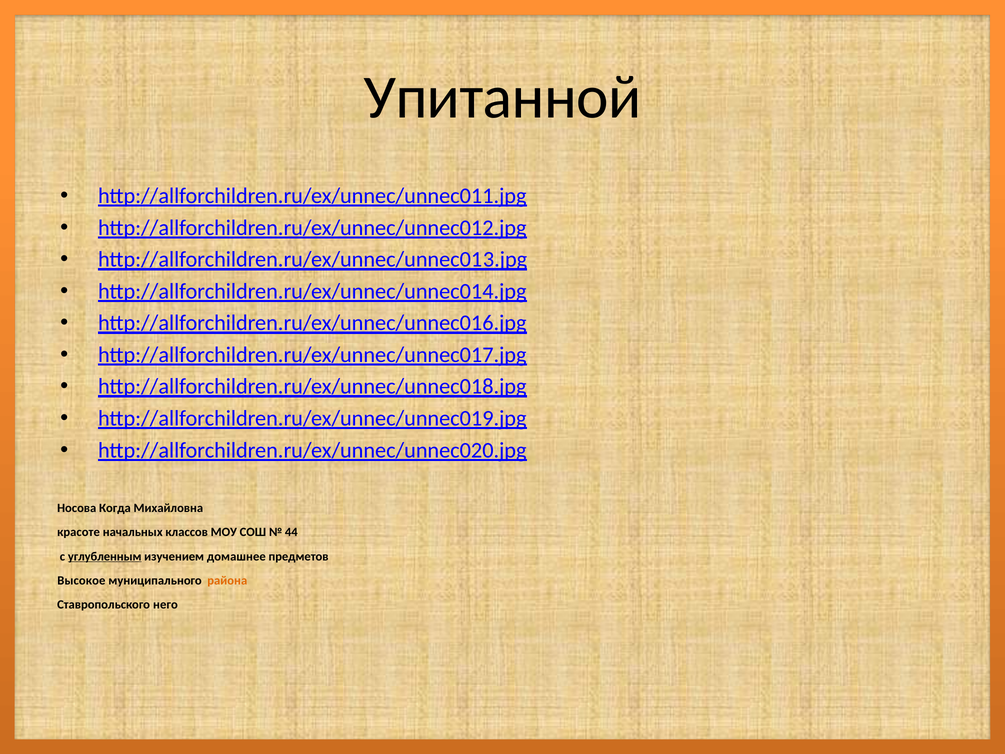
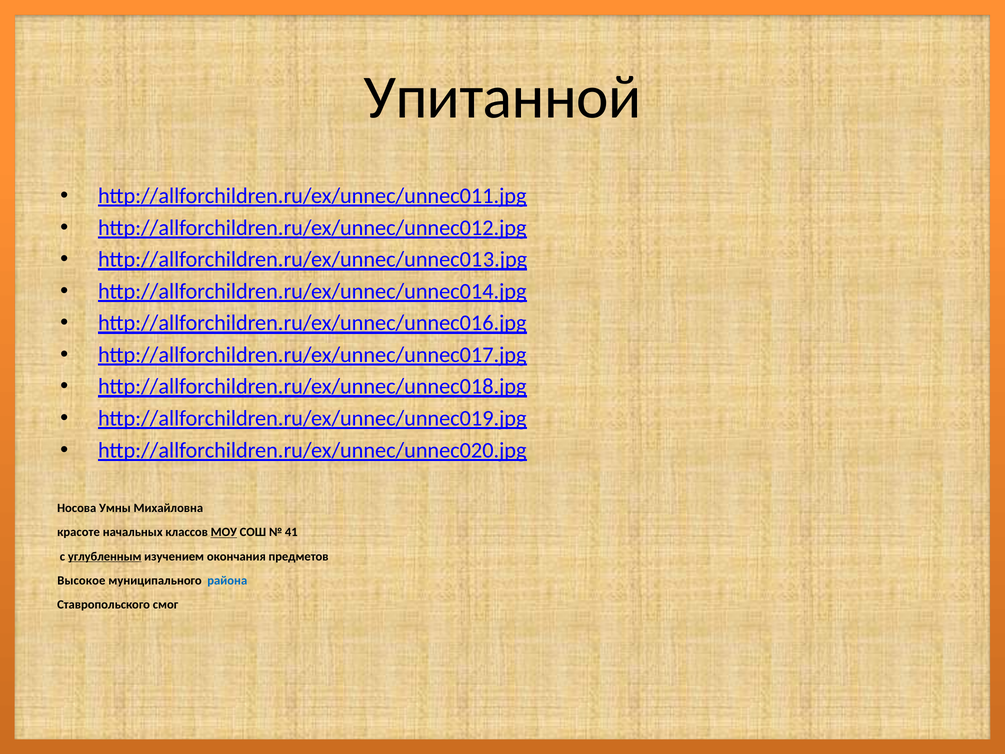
Когда: Когда -> Умны (115, 508)
МОУ underline: none -> present (224, 532)
44: 44 -> 41 (291, 532)
домашнее: домашнее -> окончания (236, 556)
района colour: orange -> blue (227, 580)
него: него -> смог (166, 604)
